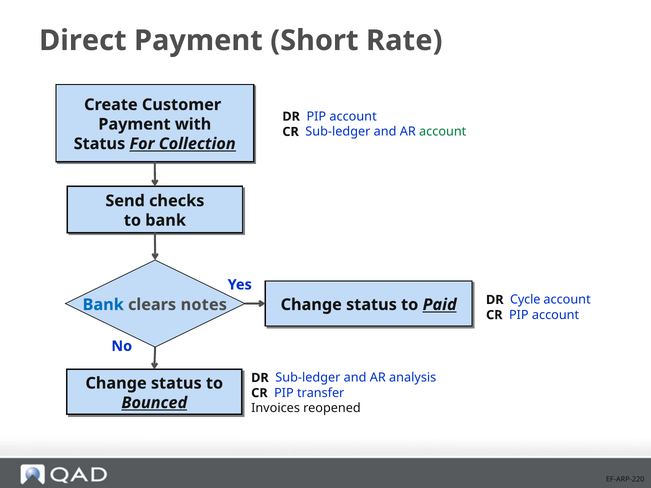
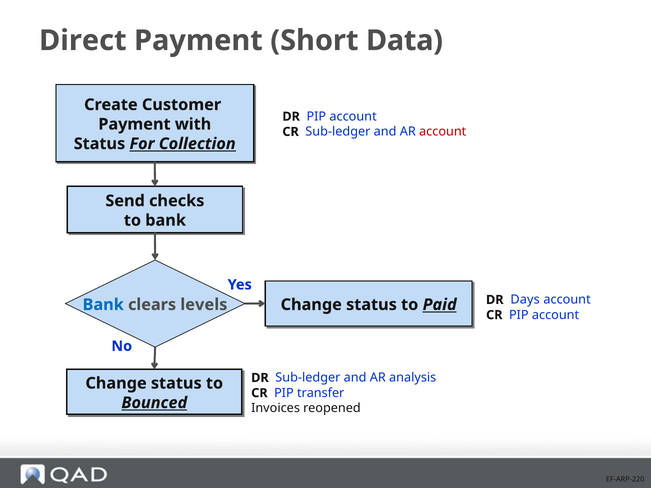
Rate: Rate -> Data (404, 41)
account colour: green -> red (443, 132)
Cycle: Cycle -> Days (525, 300)
notes: notes -> levels (204, 305)
